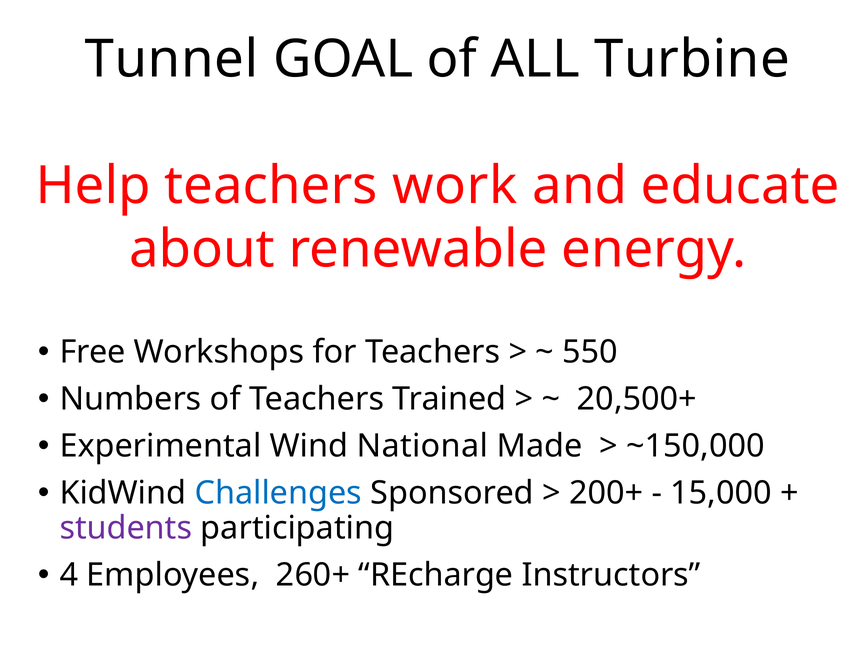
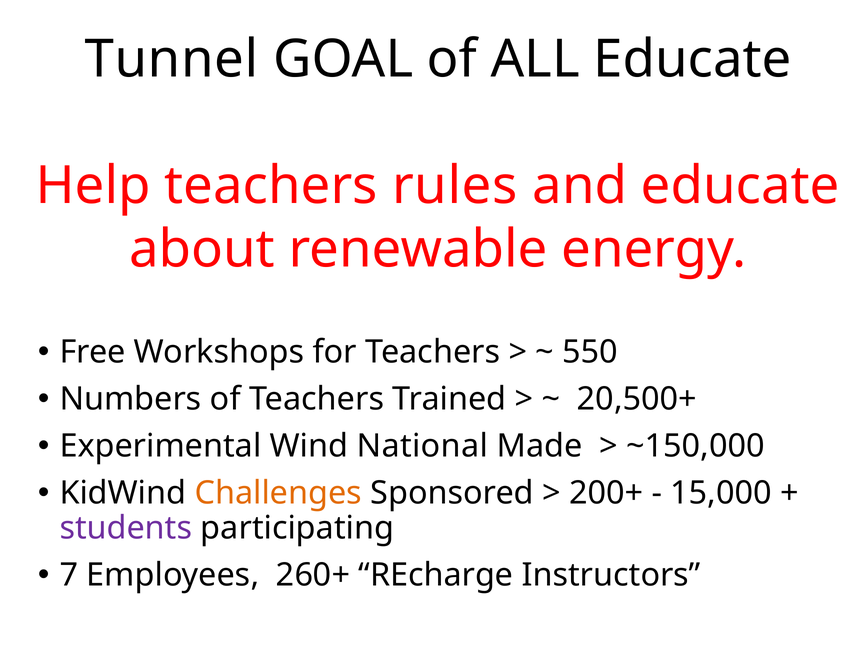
ALL Turbine: Turbine -> Educate (692, 59)
work: work -> rules (455, 186)
Challenges colour: blue -> orange (278, 493)
4: 4 -> 7 (69, 575)
